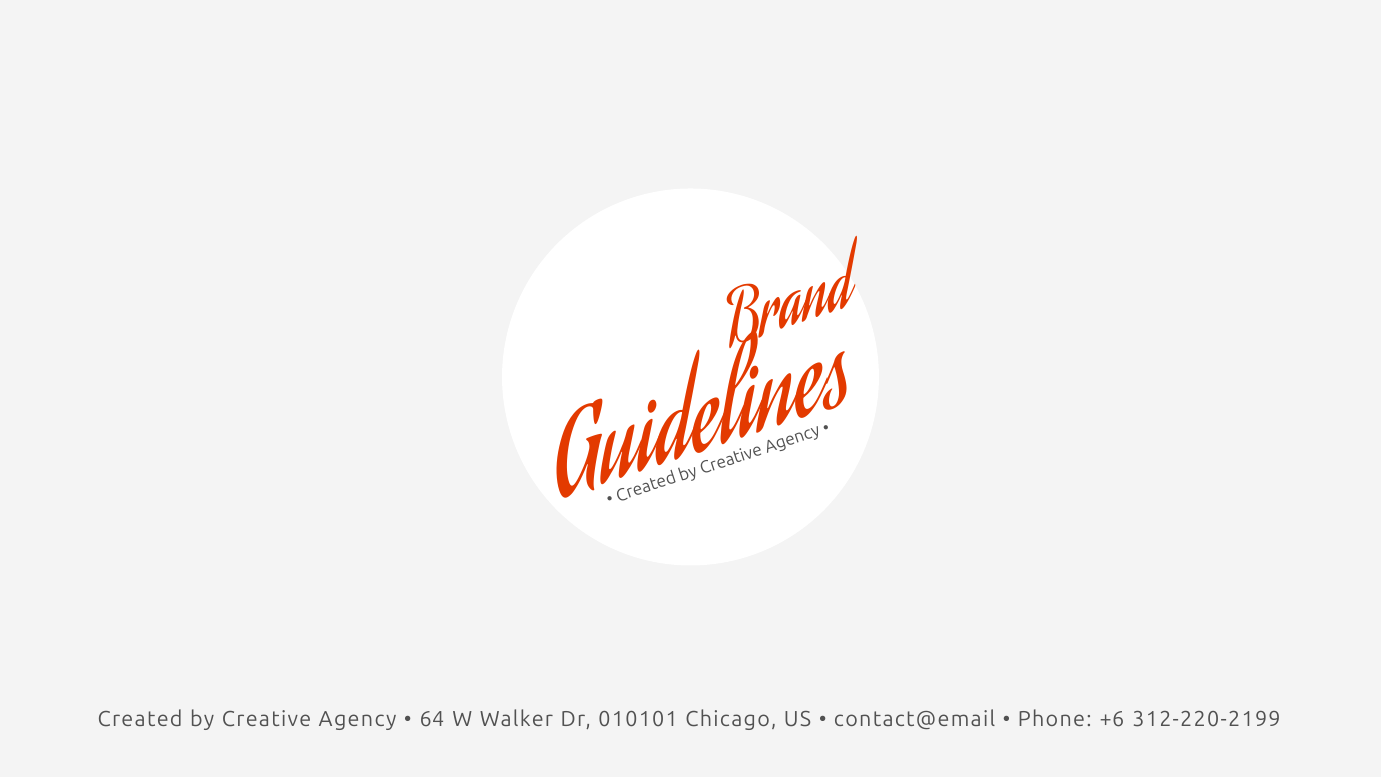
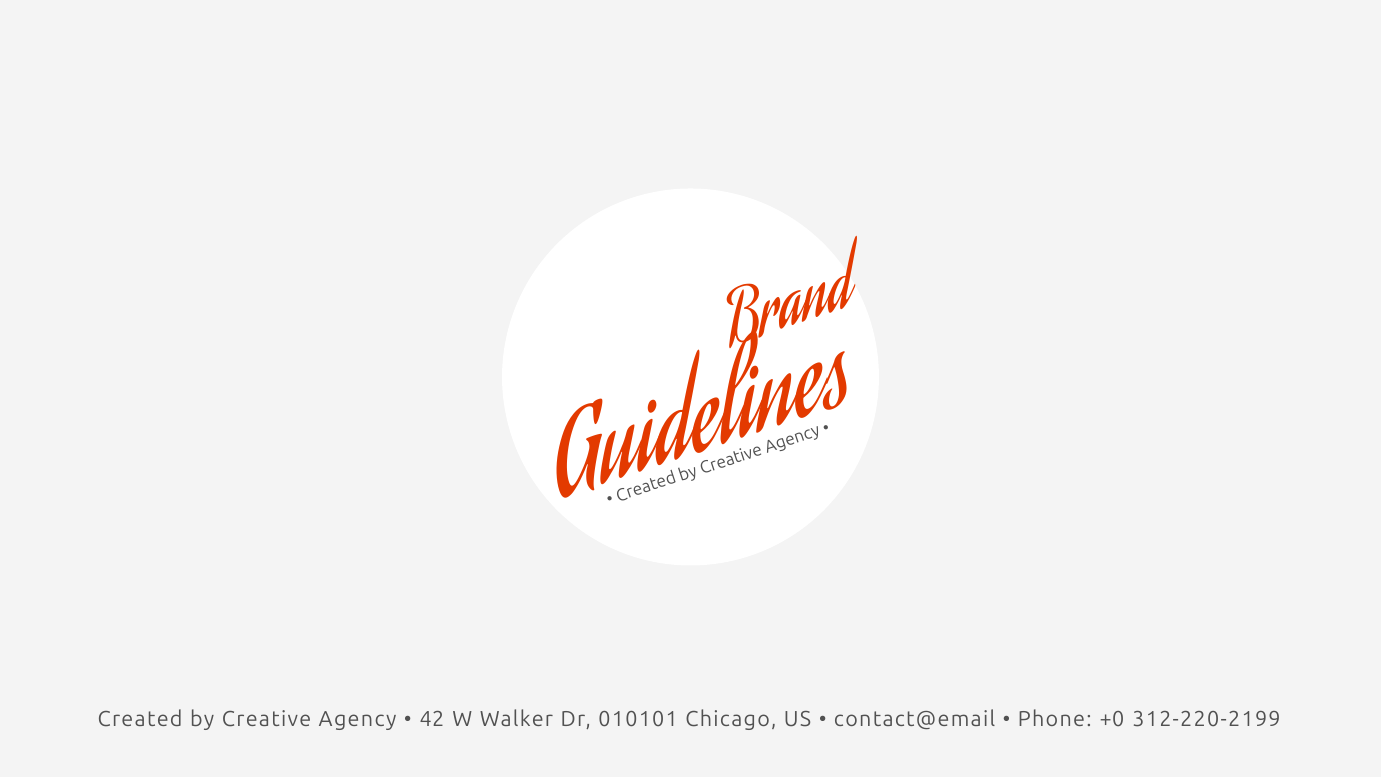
64: 64 -> 42 (432, 720)
+6: +6 -> +0 (1112, 720)
